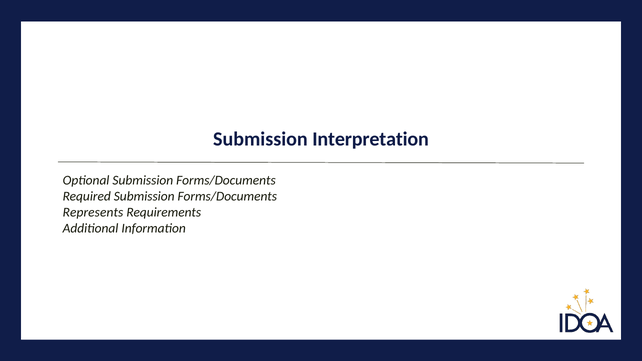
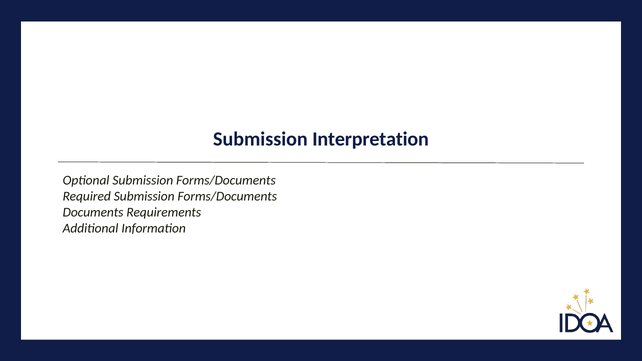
Represents: Represents -> Documents (93, 212)
